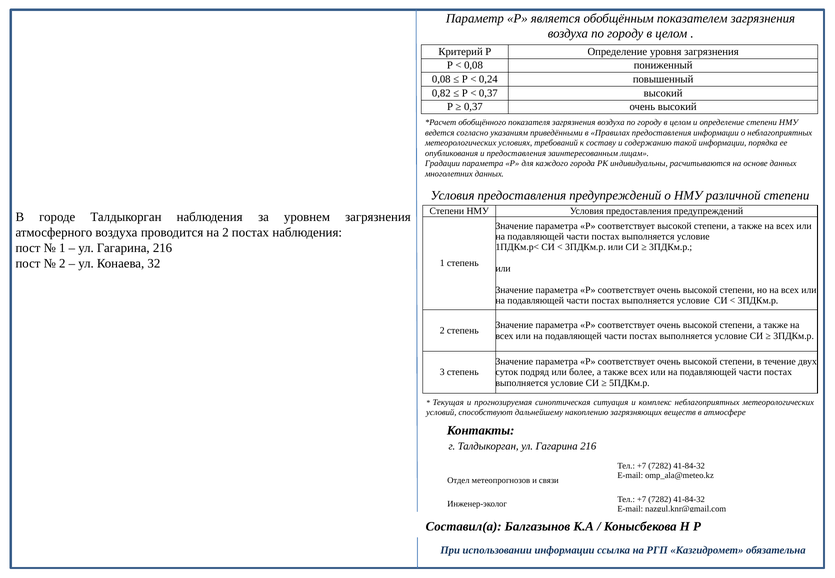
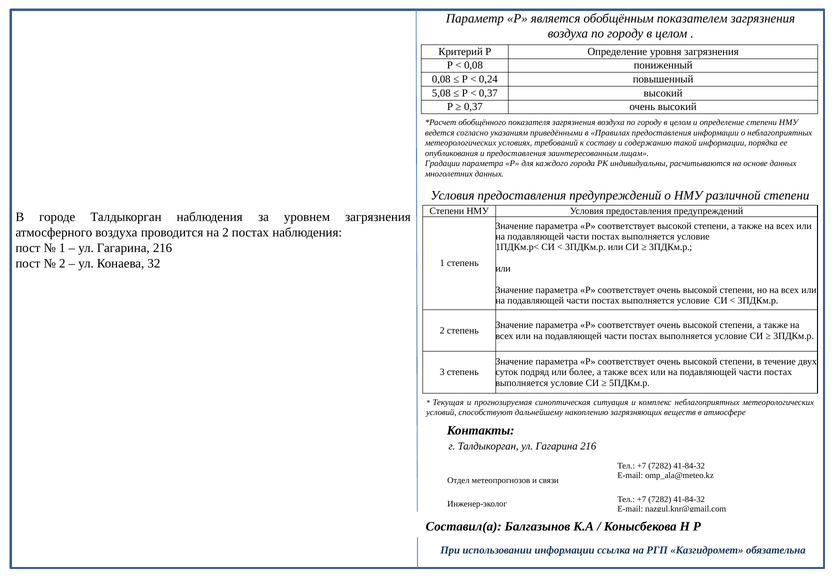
0,82: 0,82 -> 5,08 (441, 93)
